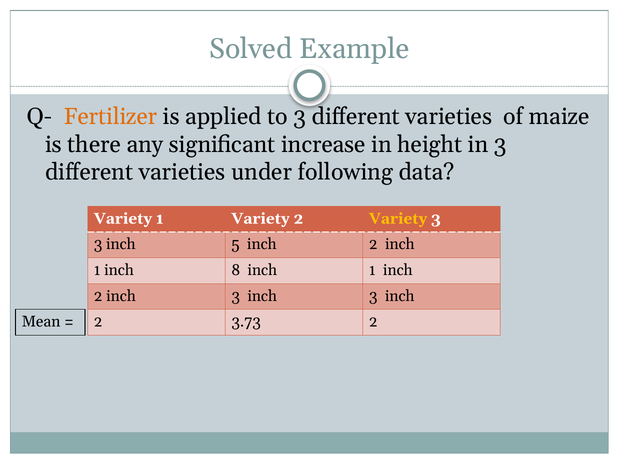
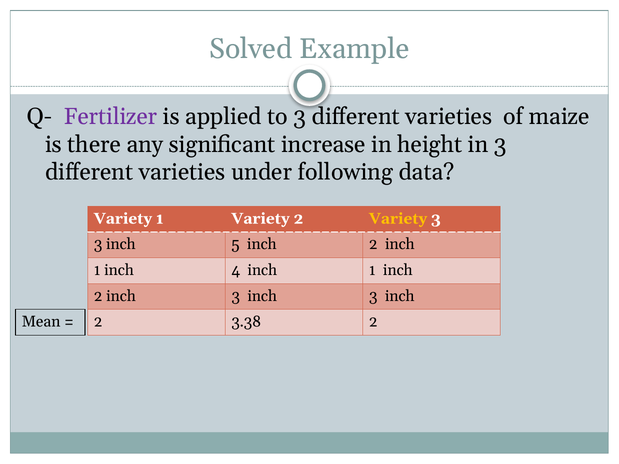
Fertilizer colour: orange -> purple (111, 117)
8: 8 -> 4 (236, 270)
3.73: 3.73 -> 3.38 (246, 322)
